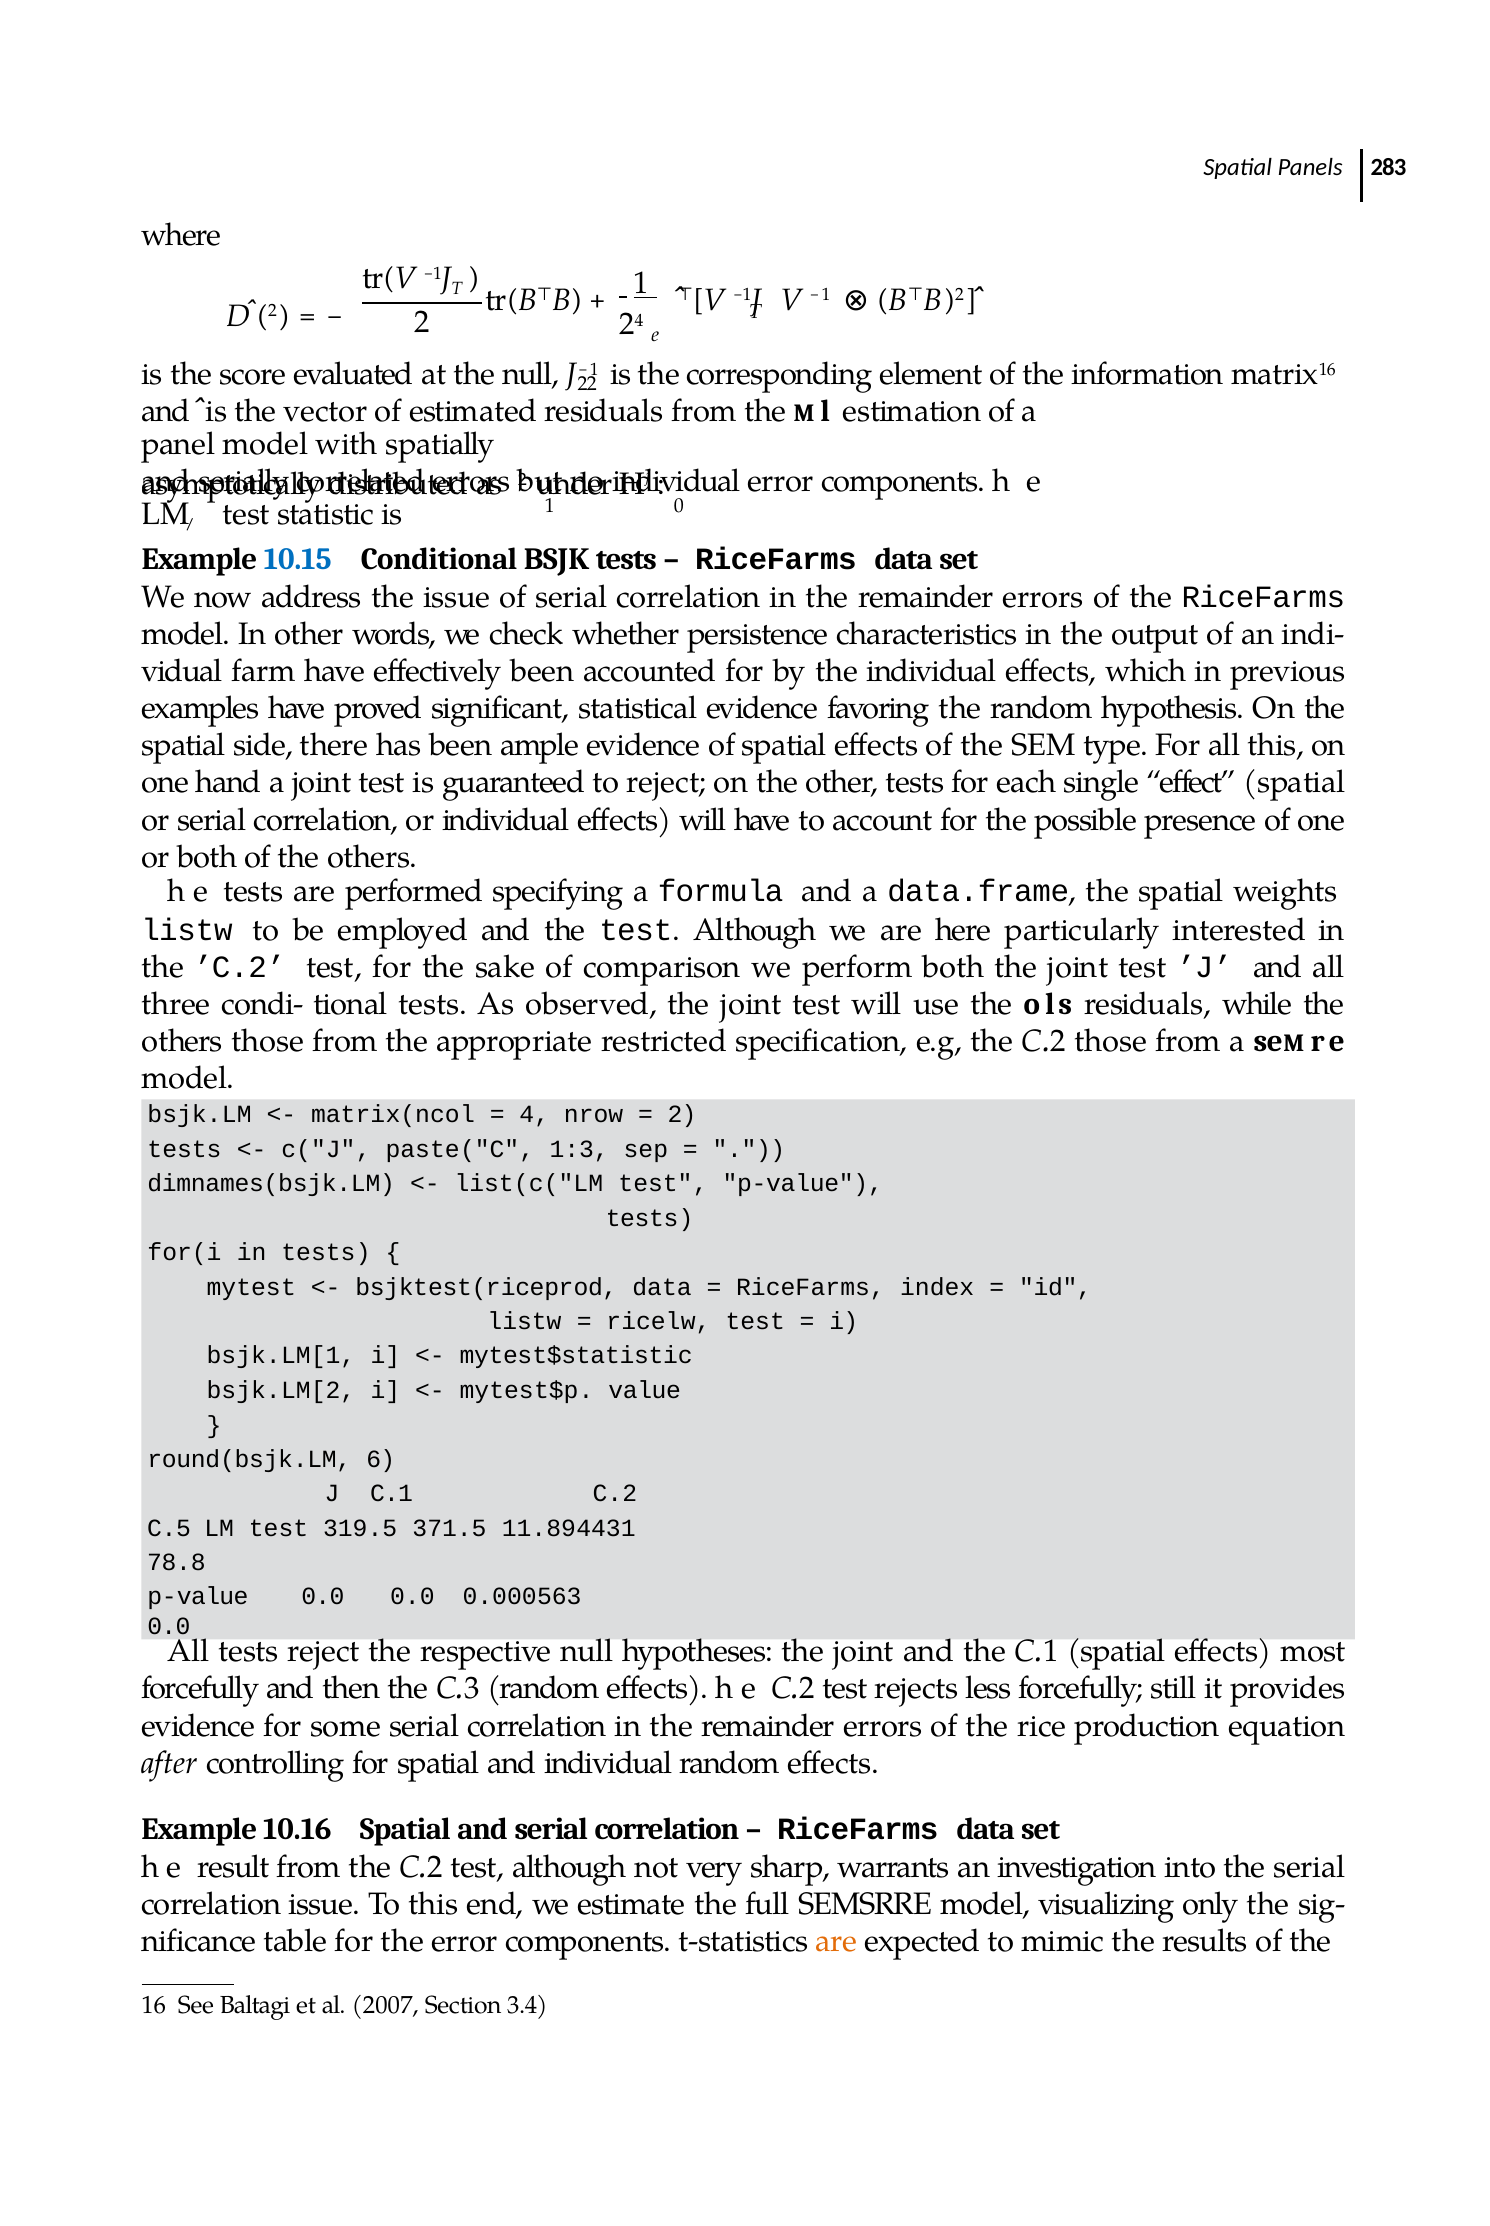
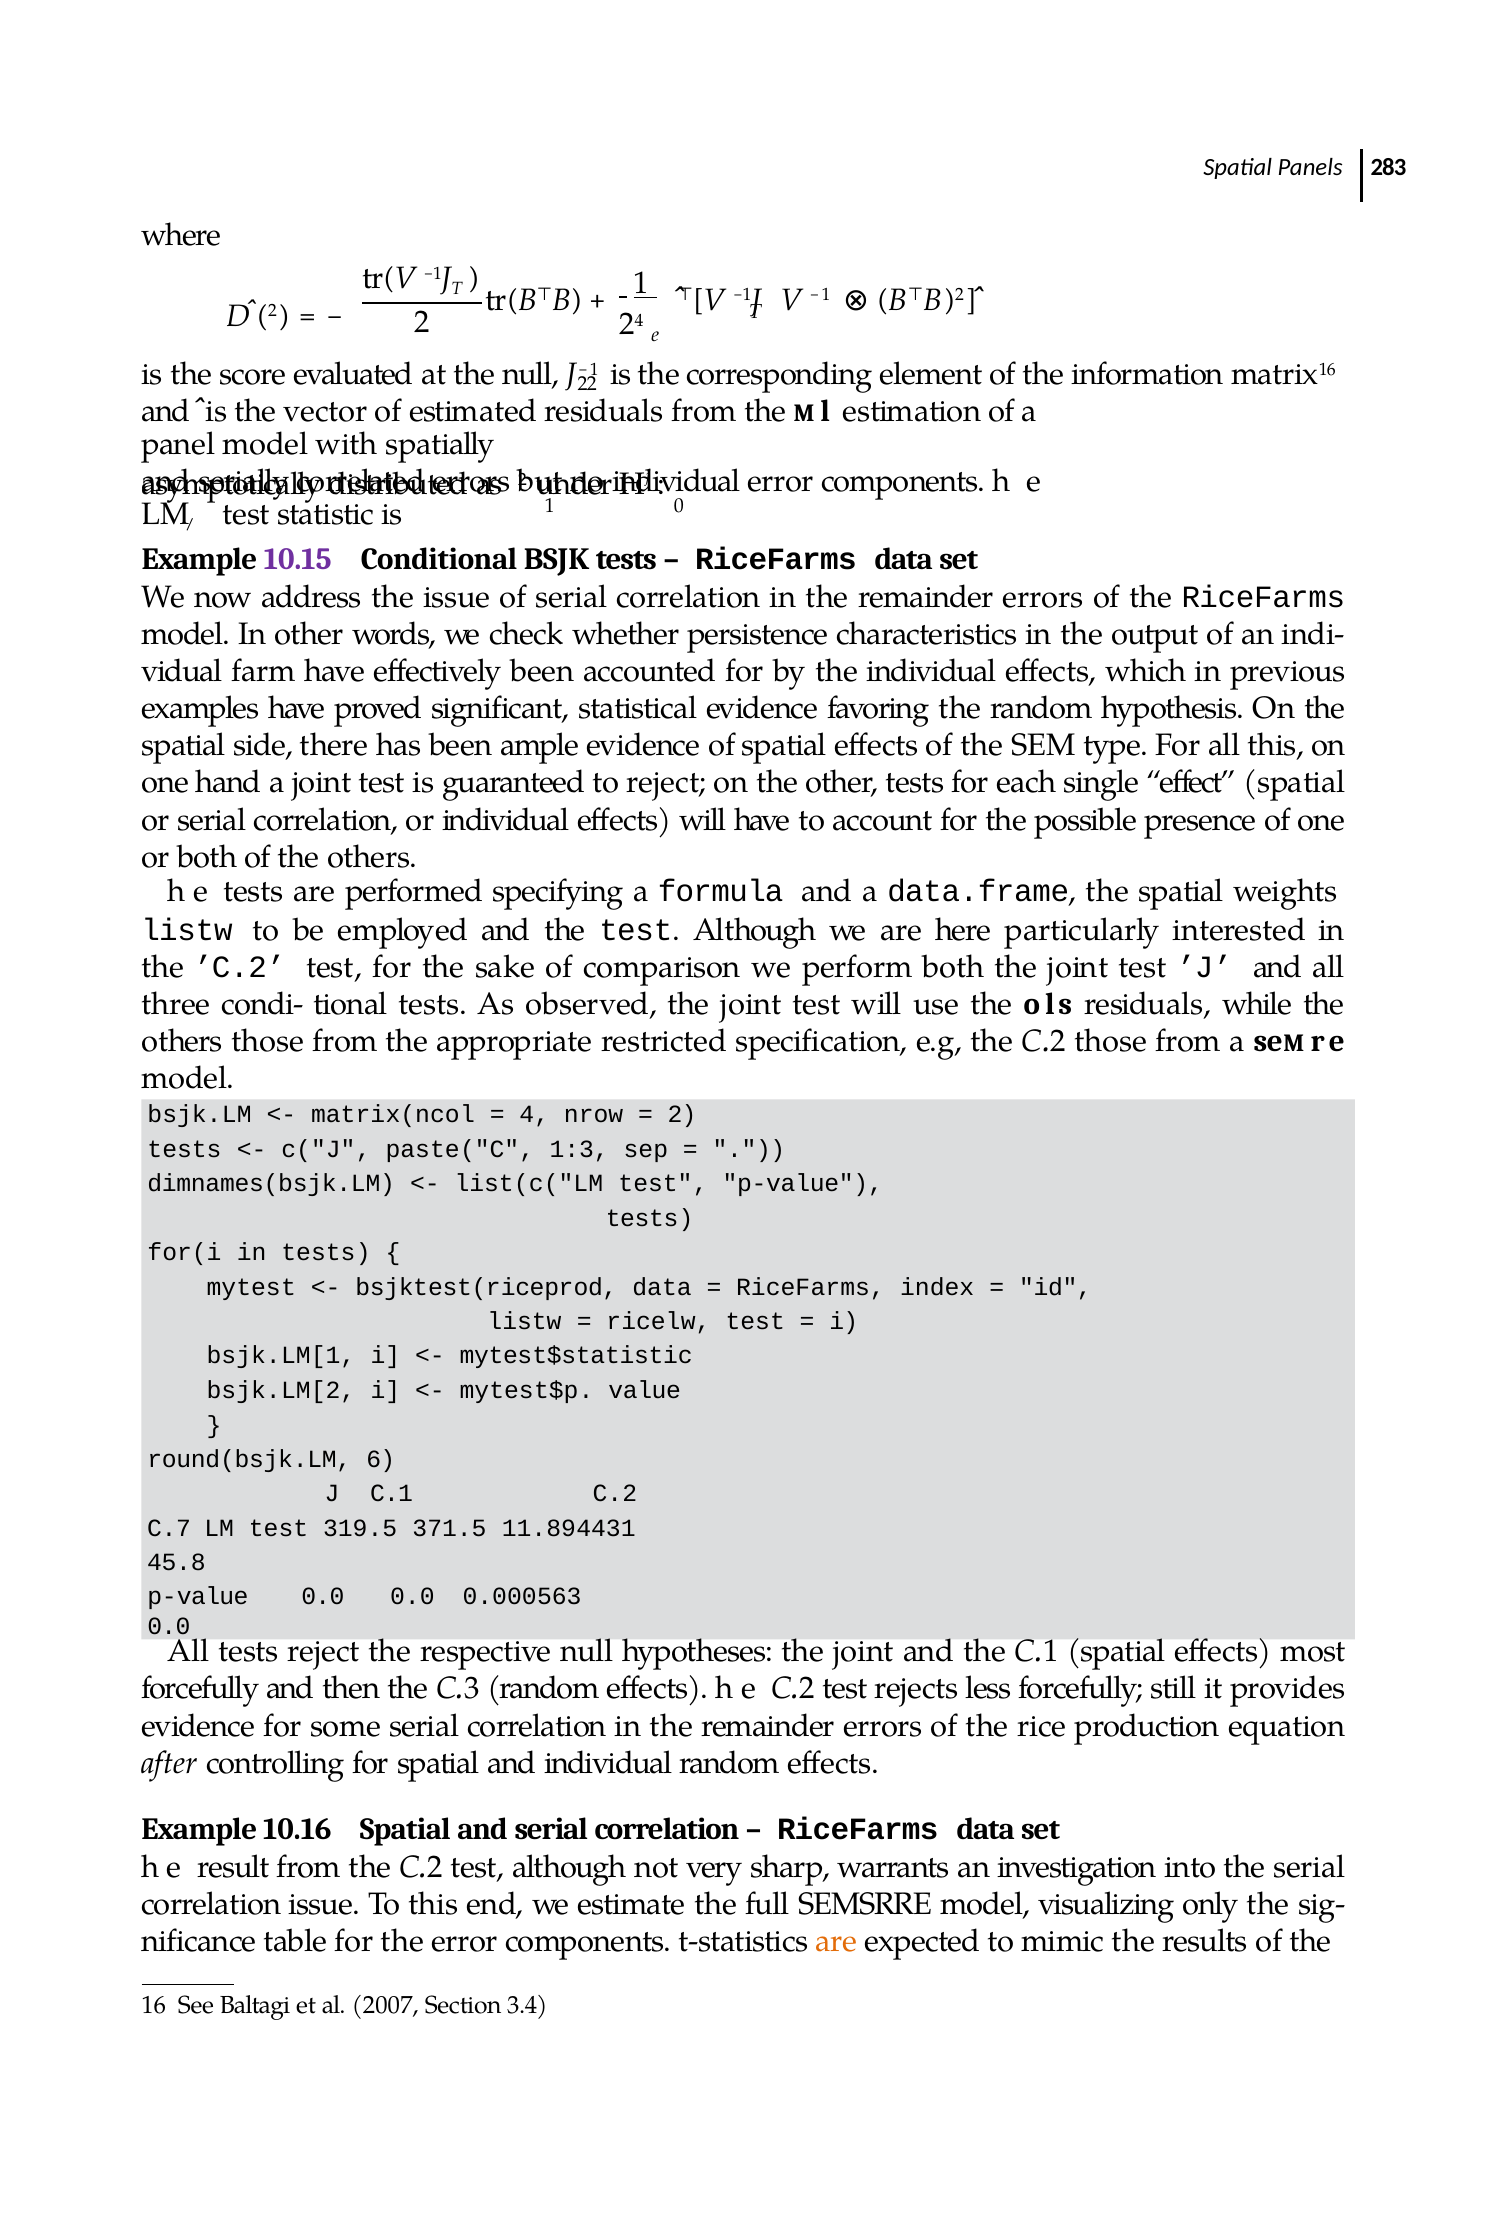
10.15 colour: blue -> purple (298, 559)
C.5: C.5 -> C.7 (169, 1528)
78.8: 78.8 -> 45.8 (176, 1562)
